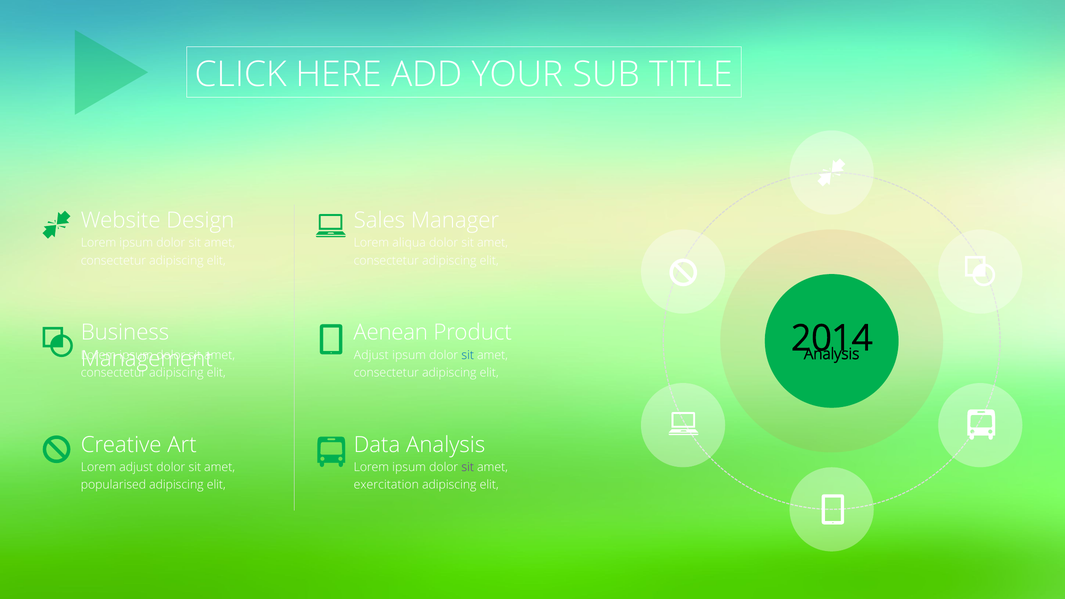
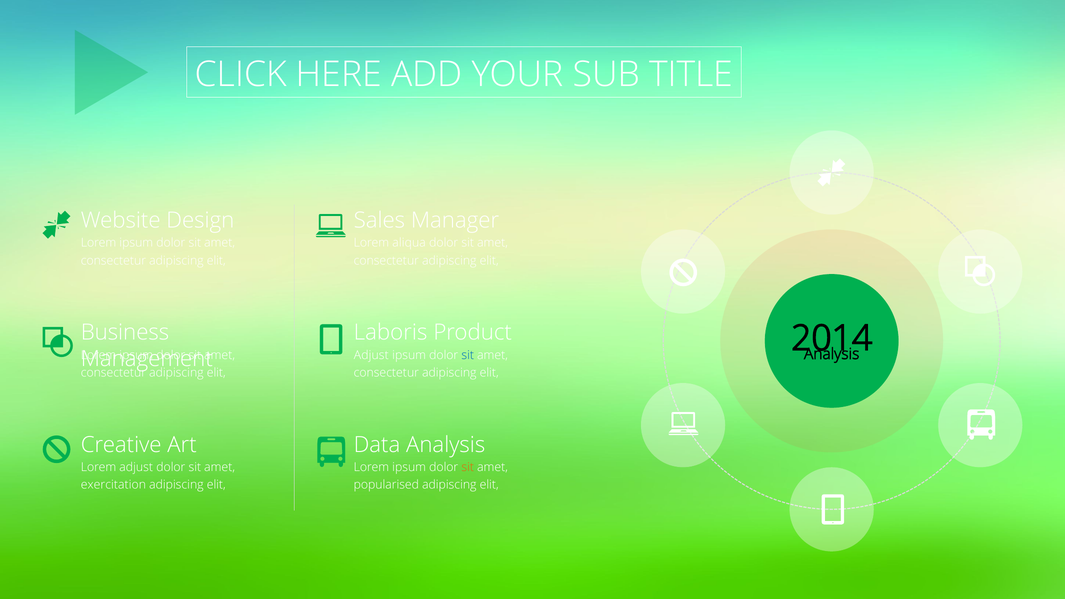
Aenean: Aenean -> Laboris (391, 333)
sit colour: purple -> orange (468, 467)
popularised: popularised -> exercitation (113, 485)
exercitation: exercitation -> popularised (386, 485)
